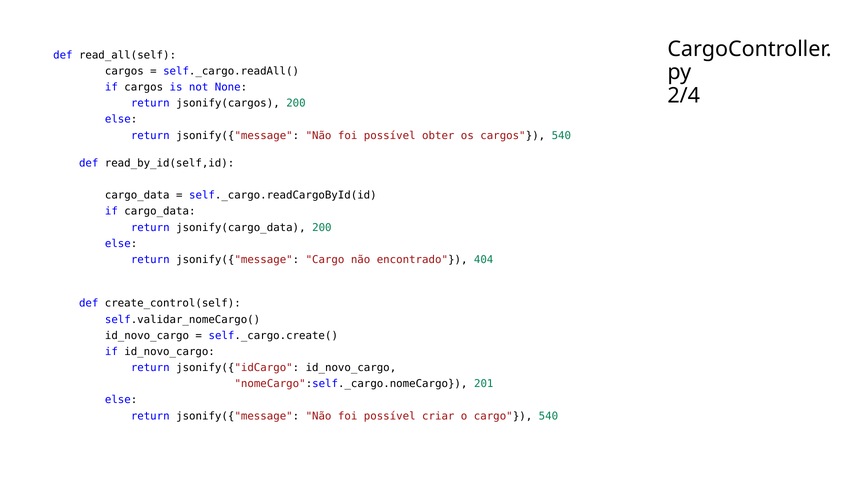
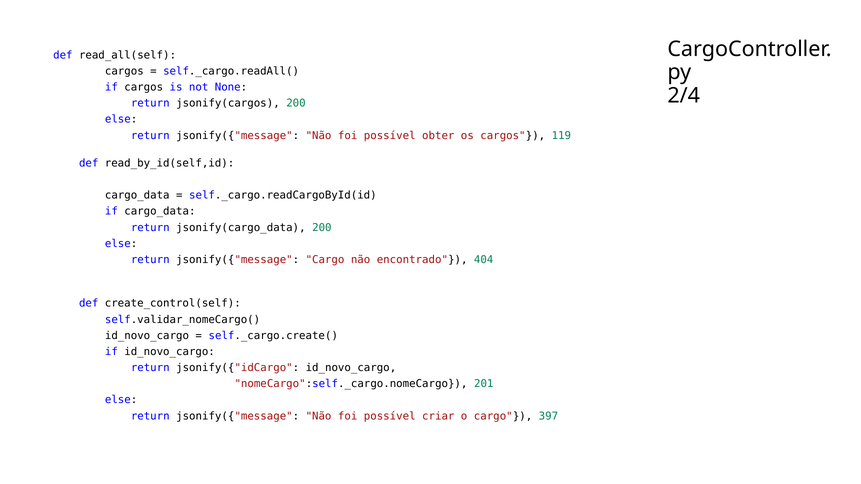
cargos 540: 540 -> 119 (561, 136)
cargo 540: 540 -> 397 (548, 416)
